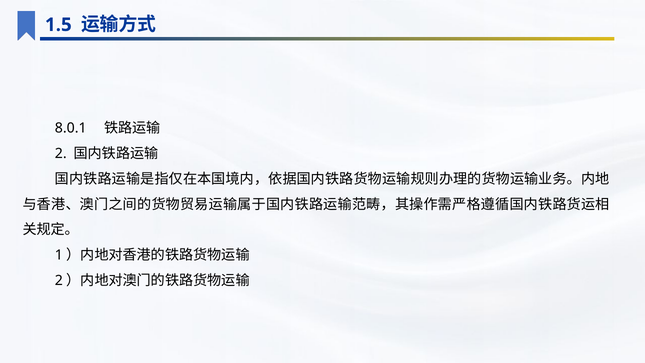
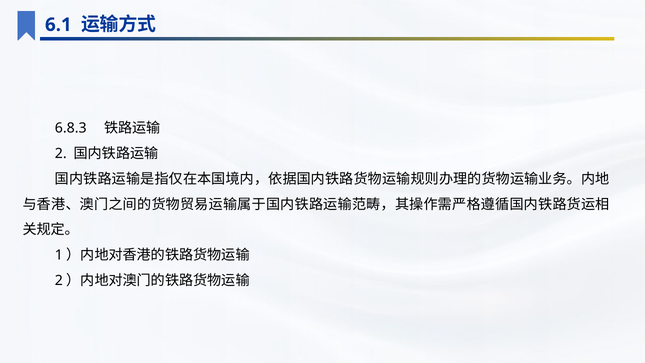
1.5: 1.5 -> 6.1 (58, 25)
8.0.1: 8.0.1 -> 6.8.3 (71, 128)
